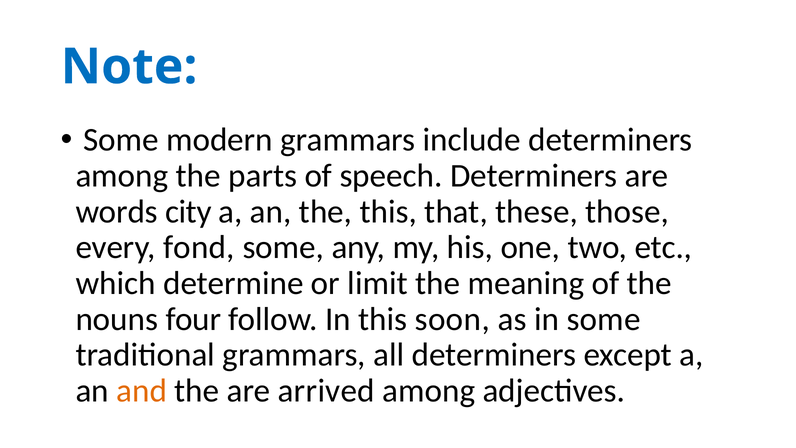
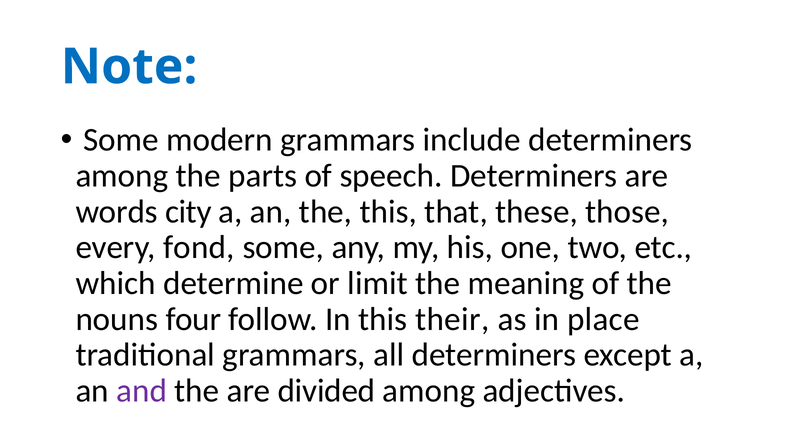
soon: soon -> their (452, 319)
in some: some -> place (603, 319)
and colour: orange -> purple (142, 391)
arrived: arrived -> divided (327, 391)
